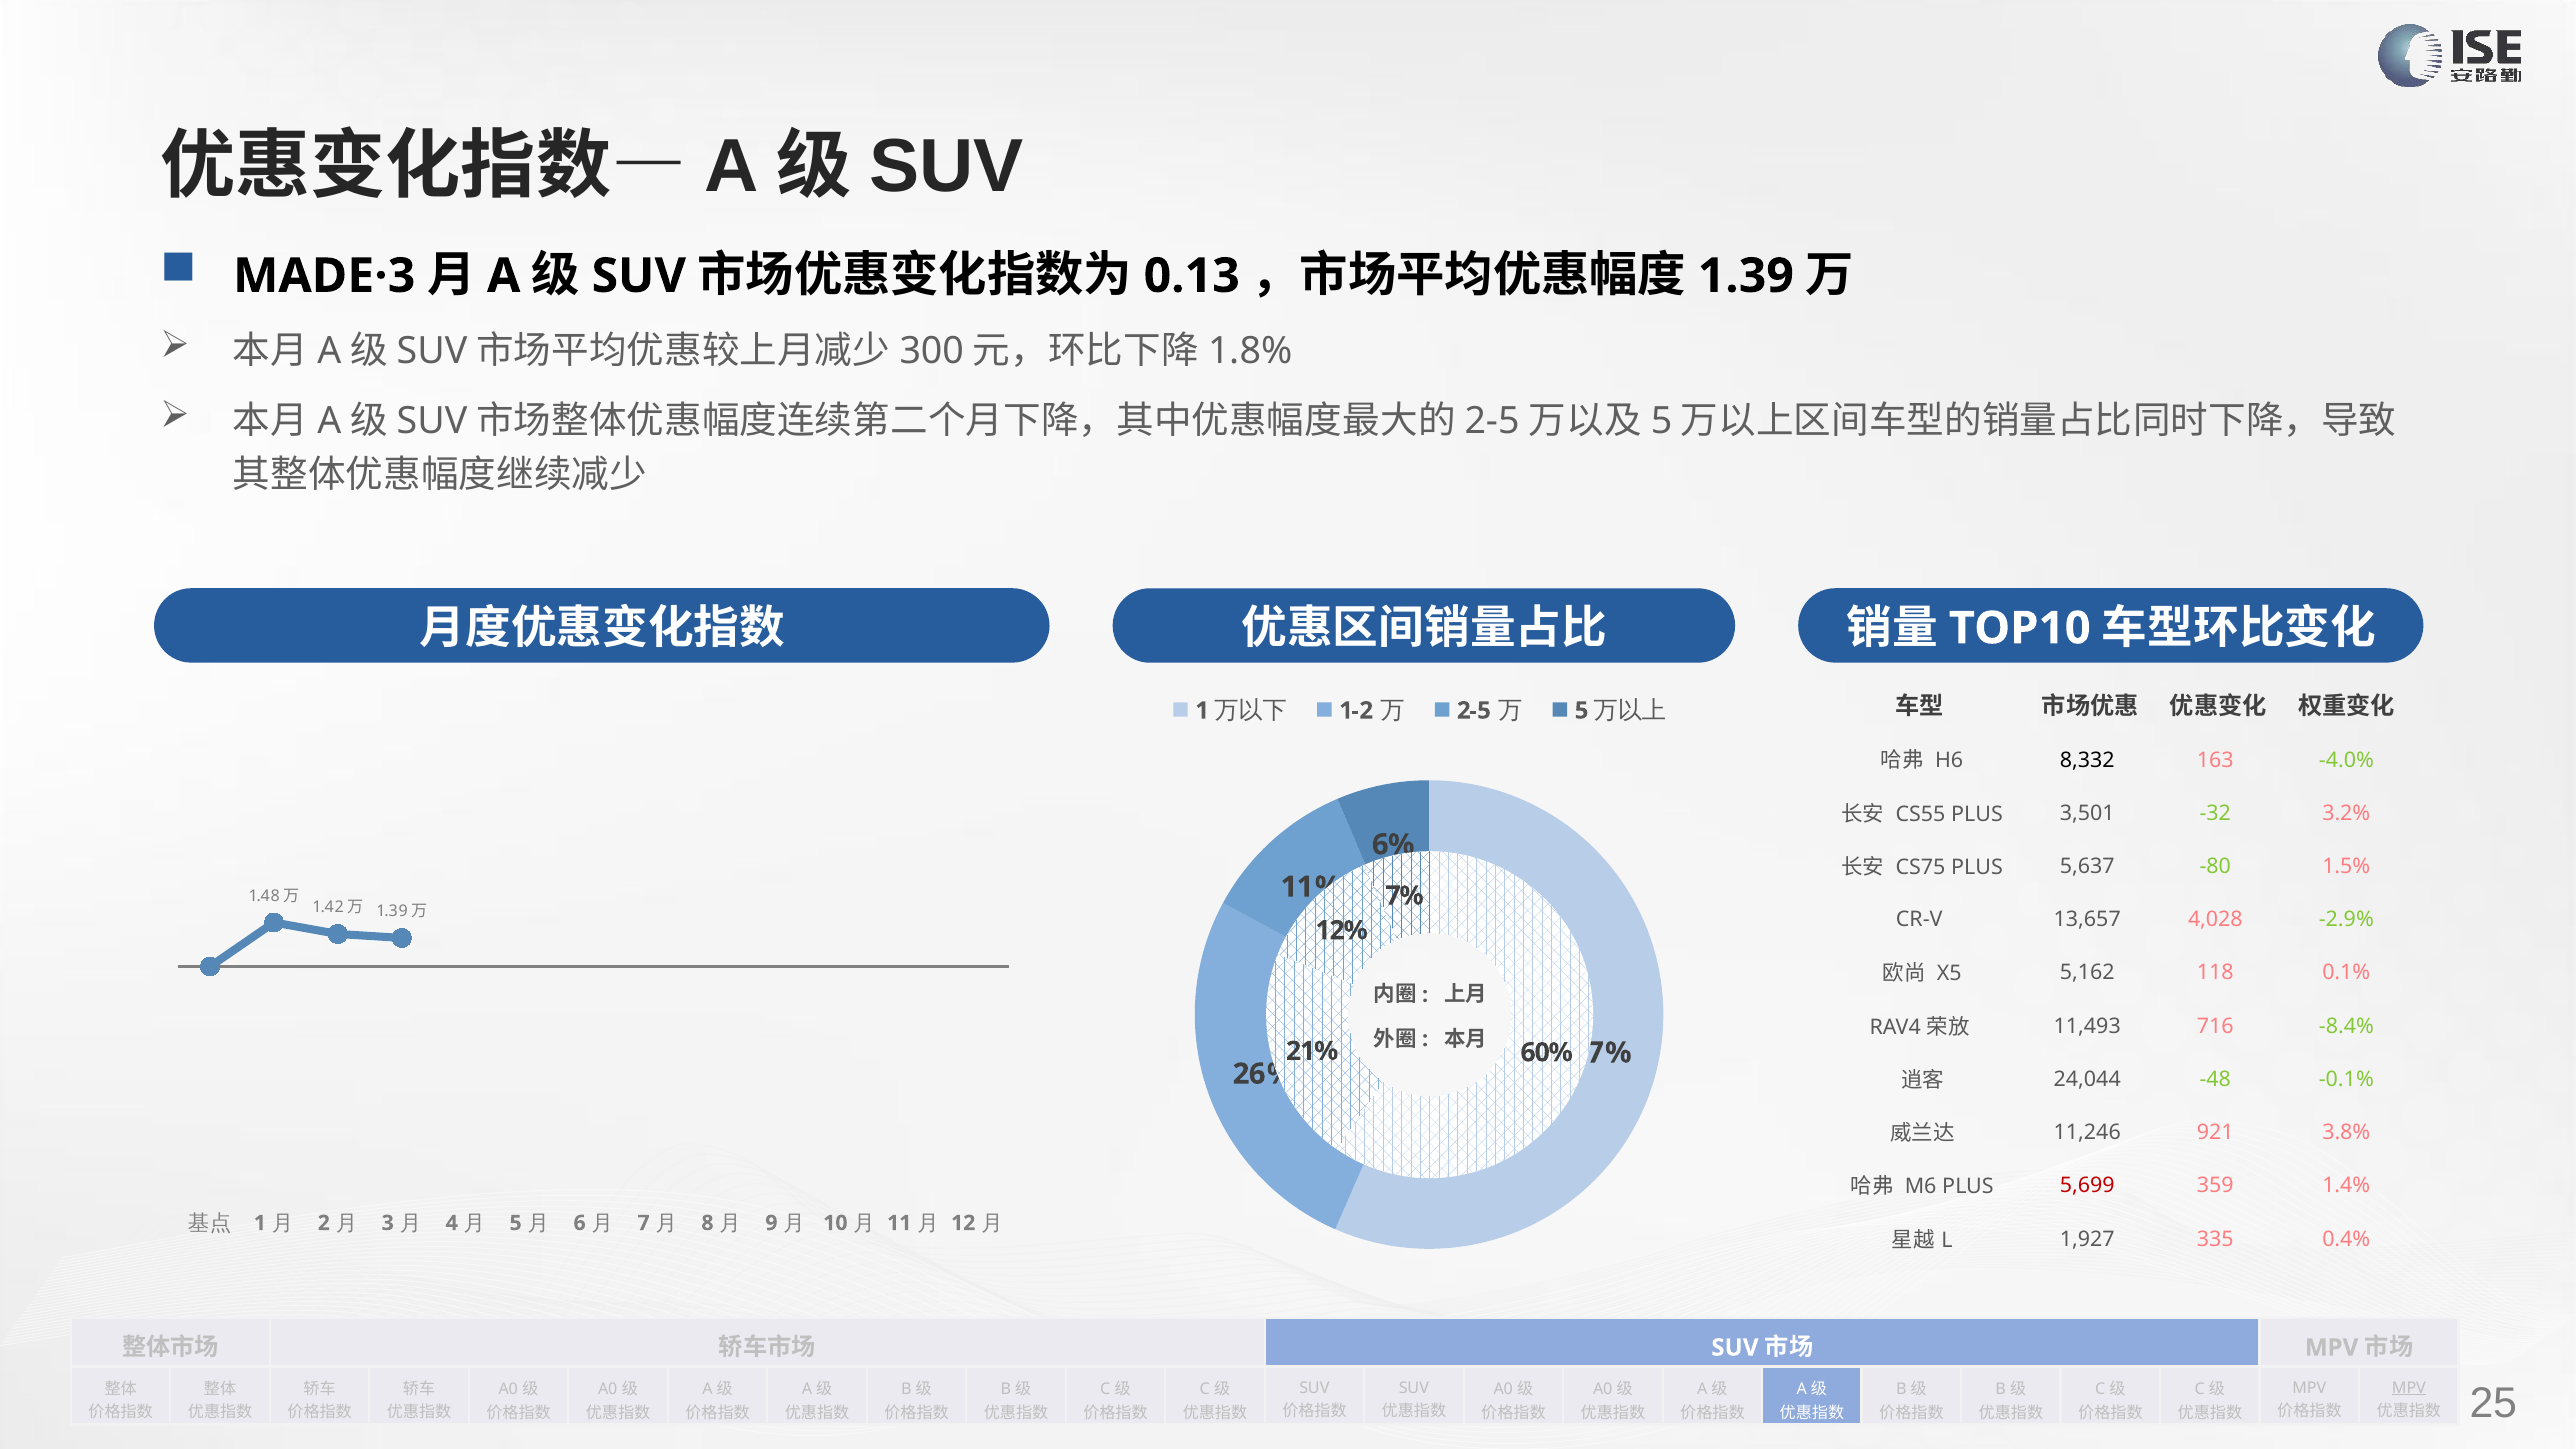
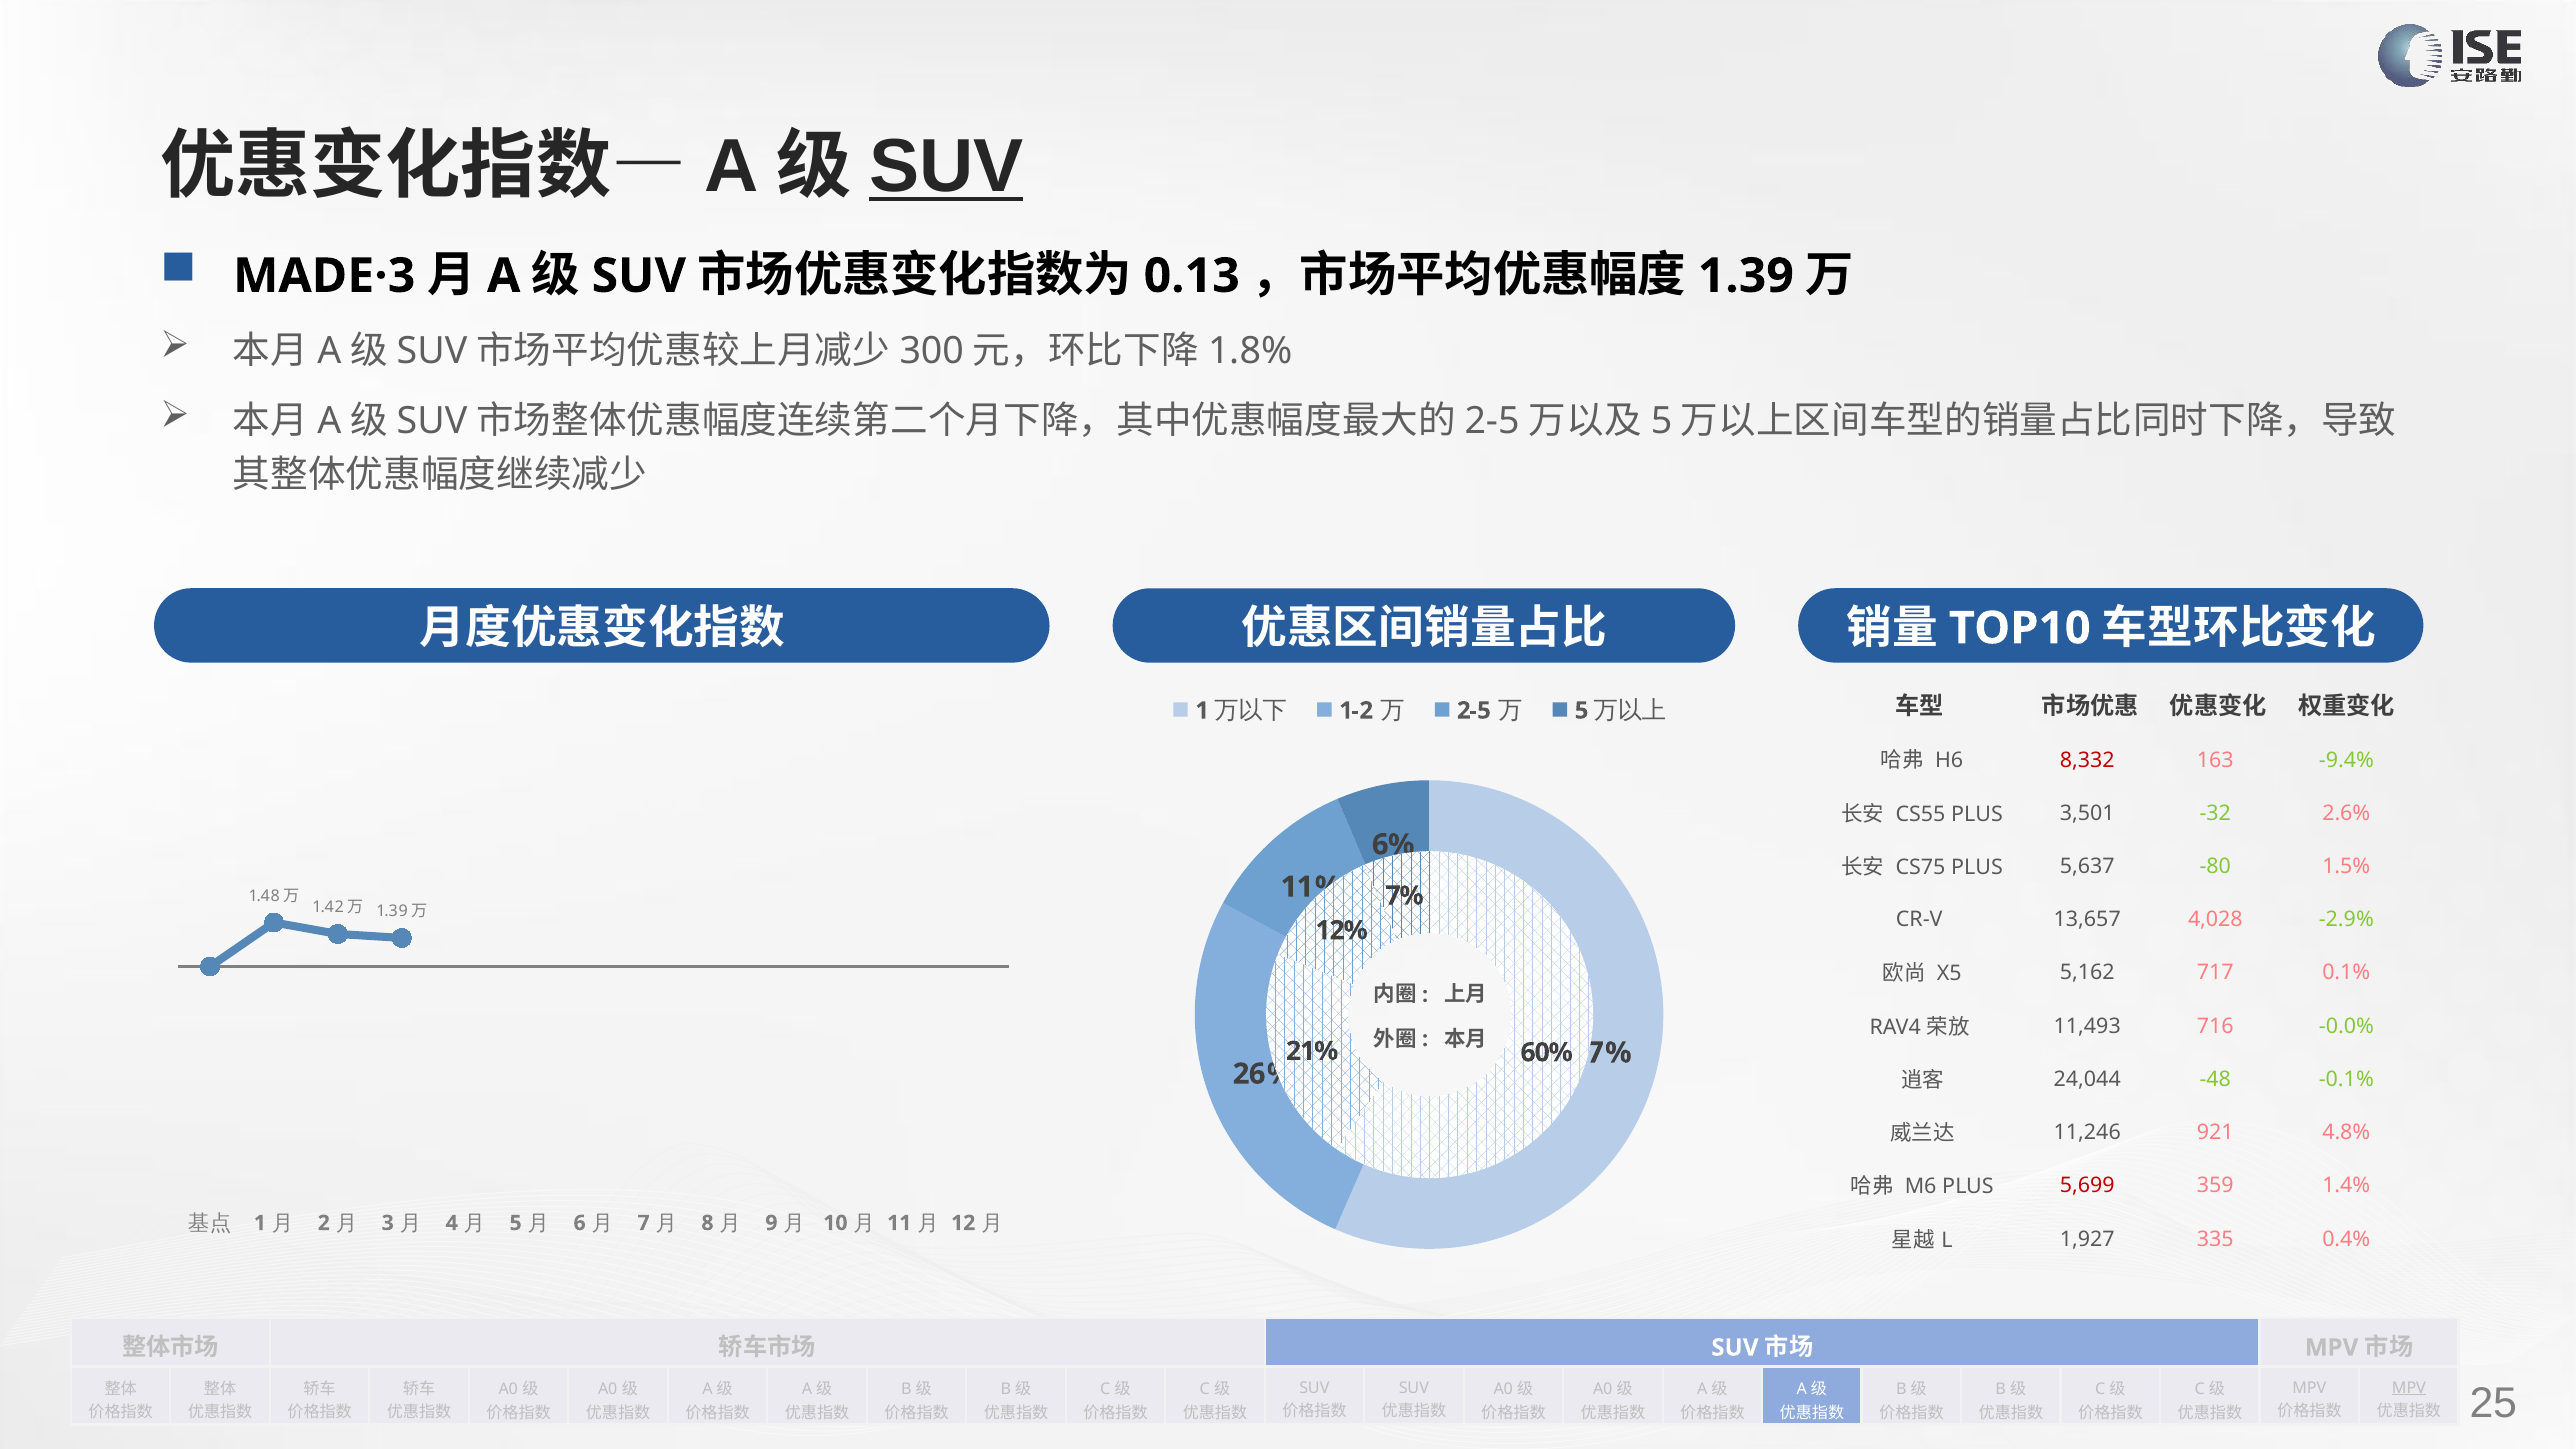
SUV underline: none -> present (946, 167)
8,332 colour: black -> red (2087, 760)
-4.0%: -4.0% -> -9.4% (2346, 760)
3.2%: 3.2% -> 2.6% (2346, 813)
118: 118 -> 717 (2215, 973)
-8.4%: -8.4% -> -0.0% (2346, 1026)
3.8%: 3.8% -> 4.8% (2346, 1133)
